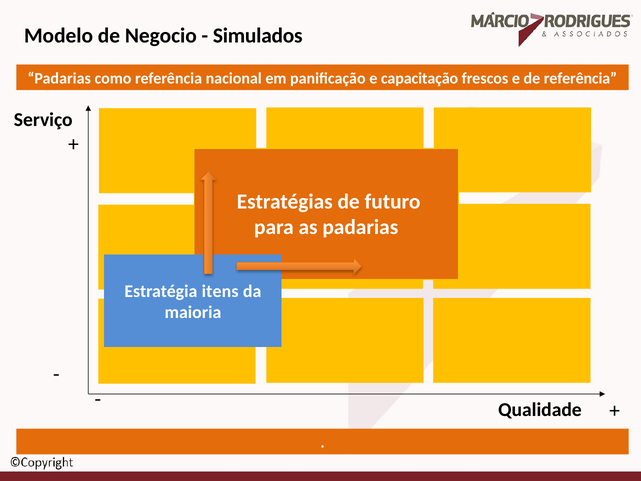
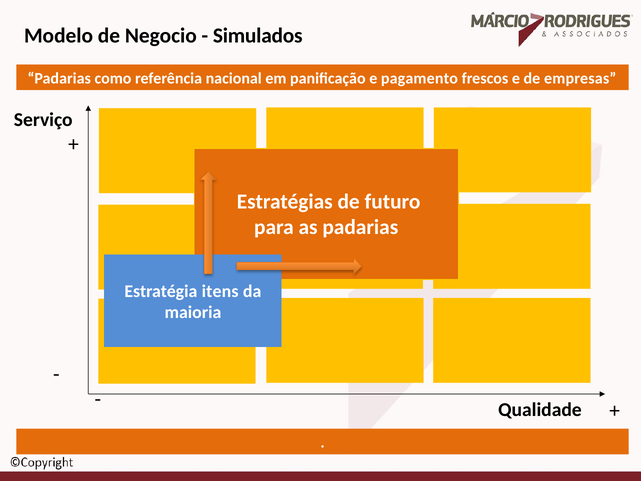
capacitação: capacitação -> pagamento (419, 78)
de referência: referência -> empresas (580, 78)
